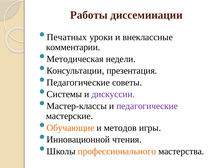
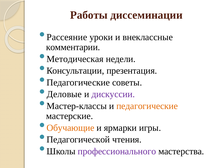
Печатных: Печатных -> Рассеяние (67, 37)
Системы: Системы -> Деловые (64, 94)
педагогические colour: purple -> orange (147, 105)
методов: методов -> ярмарки (120, 127)
Инновационной: Инновационной -> Педагогической (78, 139)
профессионального colour: orange -> purple (117, 151)
